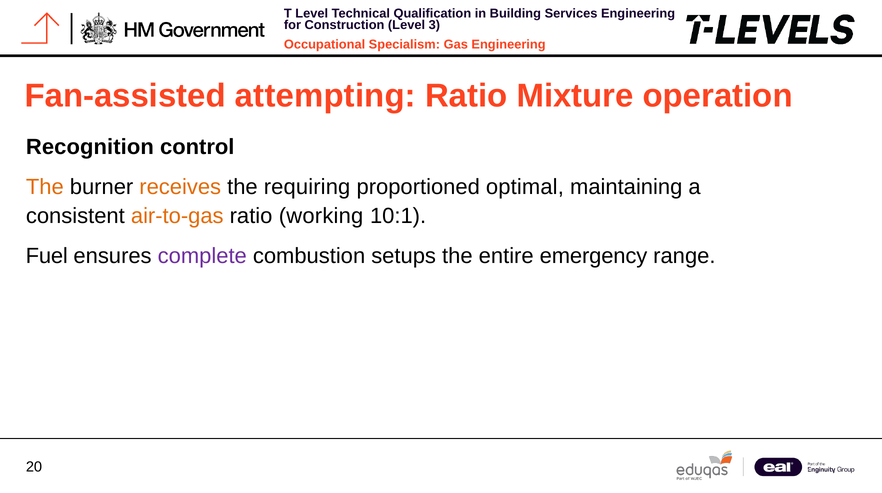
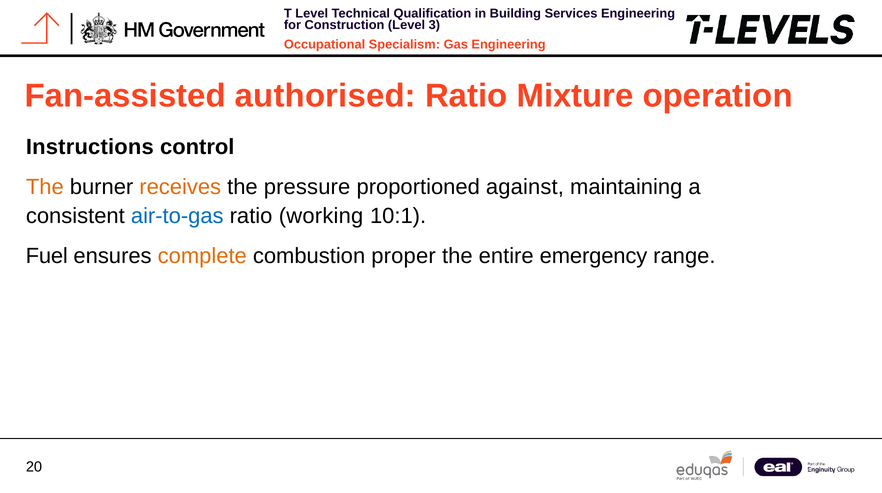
attempting: attempting -> authorised (325, 96)
Recognition: Recognition -> Instructions (90, 147)
requiring: requiring -> pressure (307, 187)
optimal: optimal -> against (525, 187)
air-to-gas colour: orange -> blue (177, 216)
complete colour: purple -> orange (202, 256)
setups: setups -> proper (404, 256)
